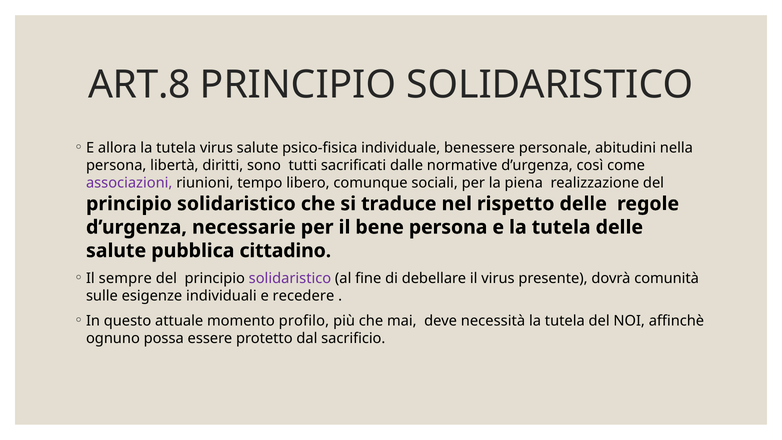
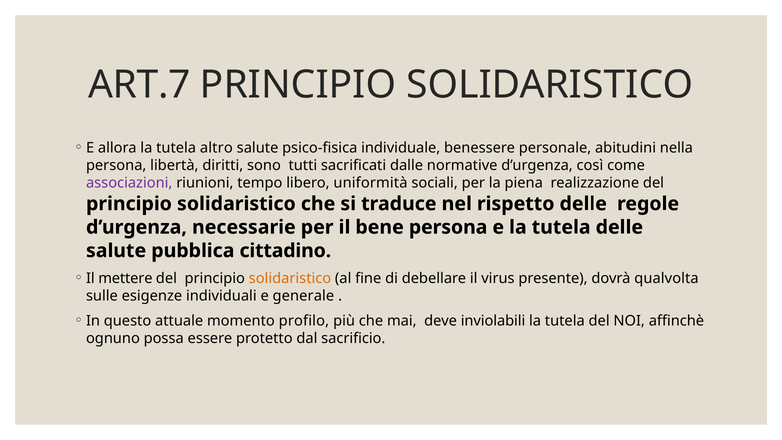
ART.8: ART.8 -> ART.7 (139, 85)
tutela virus: virus -> altro (216, 148)
comunque: comunque -> uniformità (370, 183)
sempre: sempre -> mettere (125, 278)
solidaristico colour: purple -> orange (290, 278)
comunità: comunità -> qualvolta (667, 278)
recedere: recedere -> generale (303, 296)
necessità: necessità -> inviolabili (493, 321)
